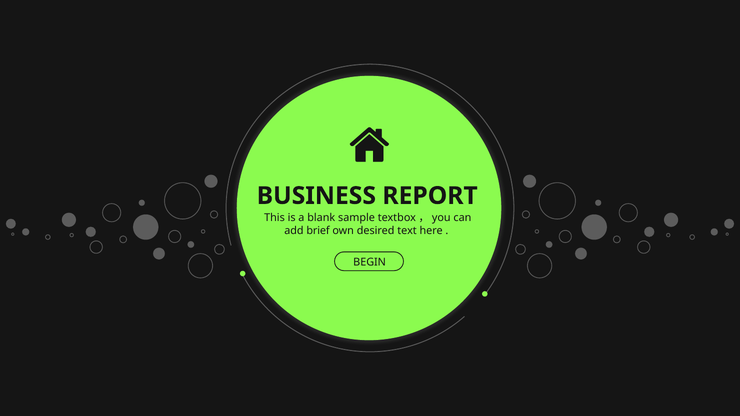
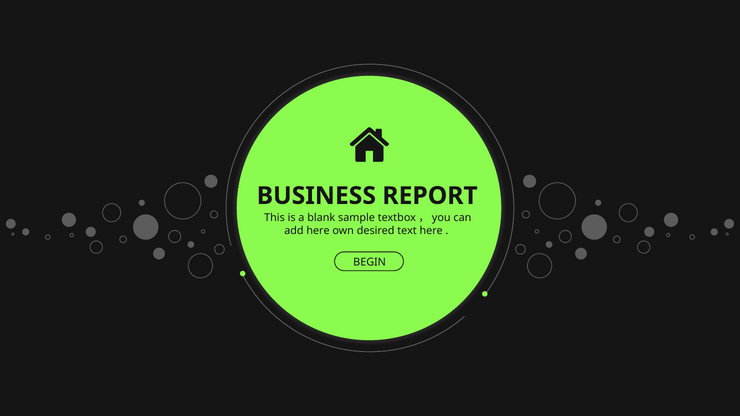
add brief: brief -> here (318, 231)
